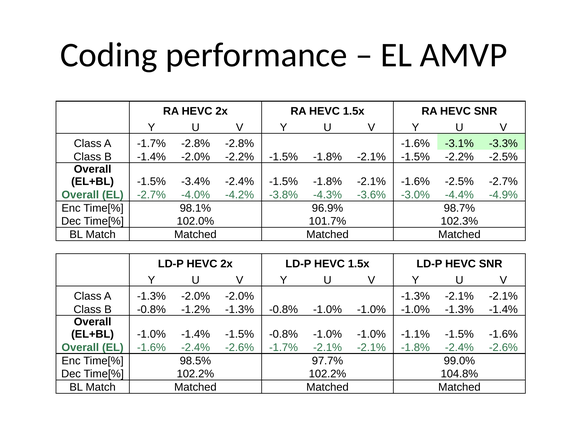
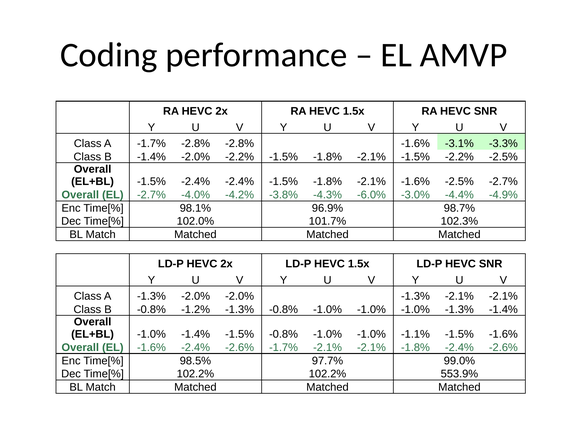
-1.5% -3.4%: -3.4% -> -2.4% (196, 182)
-3.6%: -3.6% -> -6.0% (371, 195)
104.8%: 104.8% -> 553.9% (459, 374)
